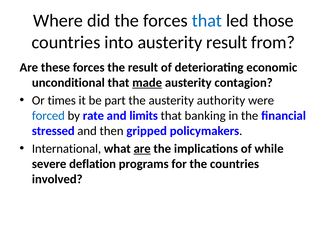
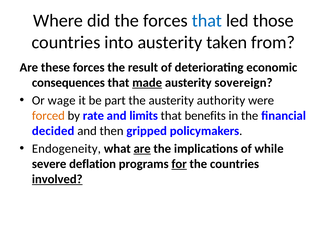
austerity result: result -> taken (227, 42)
unconditional: unconditional -> consequences (68, 83)
contagion: contagion -> sovereign (243, 83)
times: times -> wage (62, 100)
forced colour: blue -> orange (48, 116)
banking: banking -> benefits (205, 116)
stressed: stressed -> decided (53, 131)
International: International -> Endogeneity (66, 149)
for underline: none -> present (179, 164)
involved underline: none -> present (57, 179)
